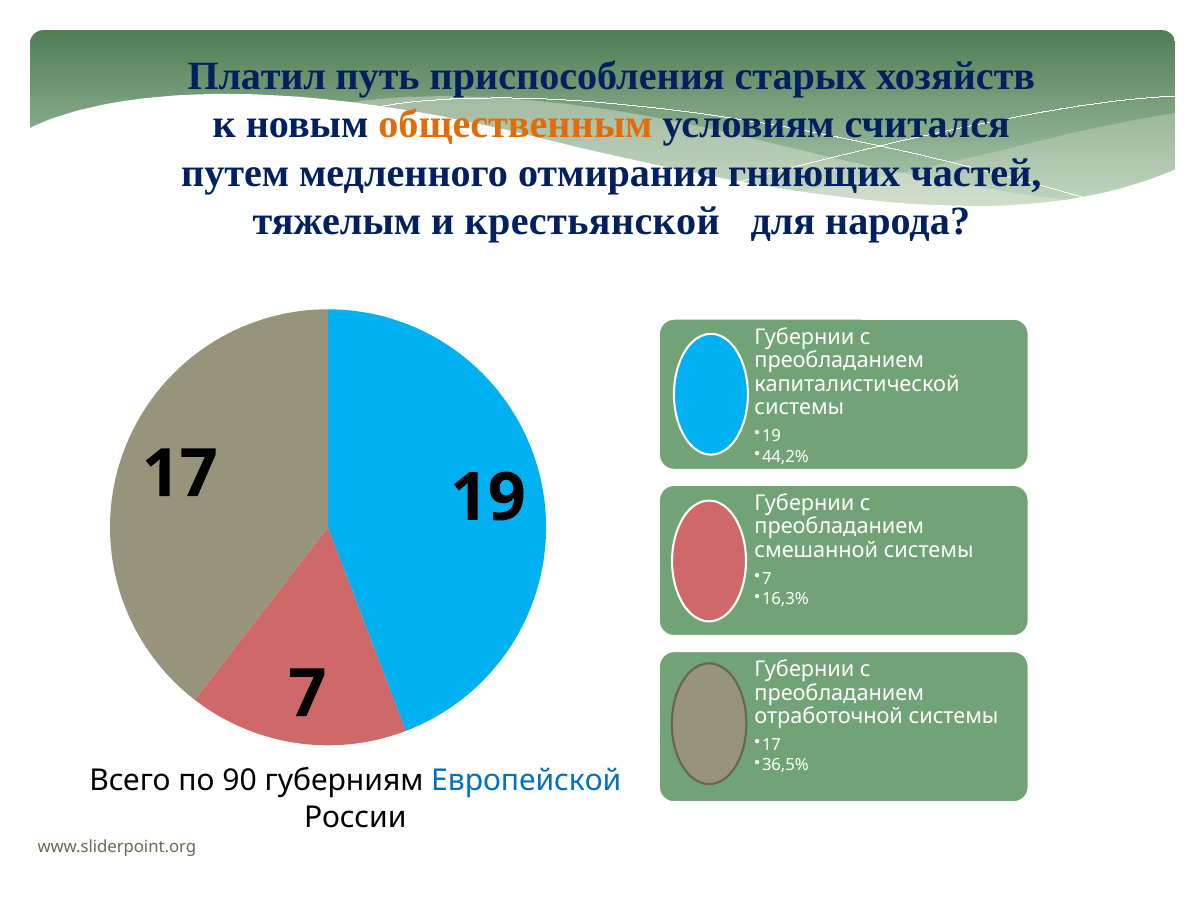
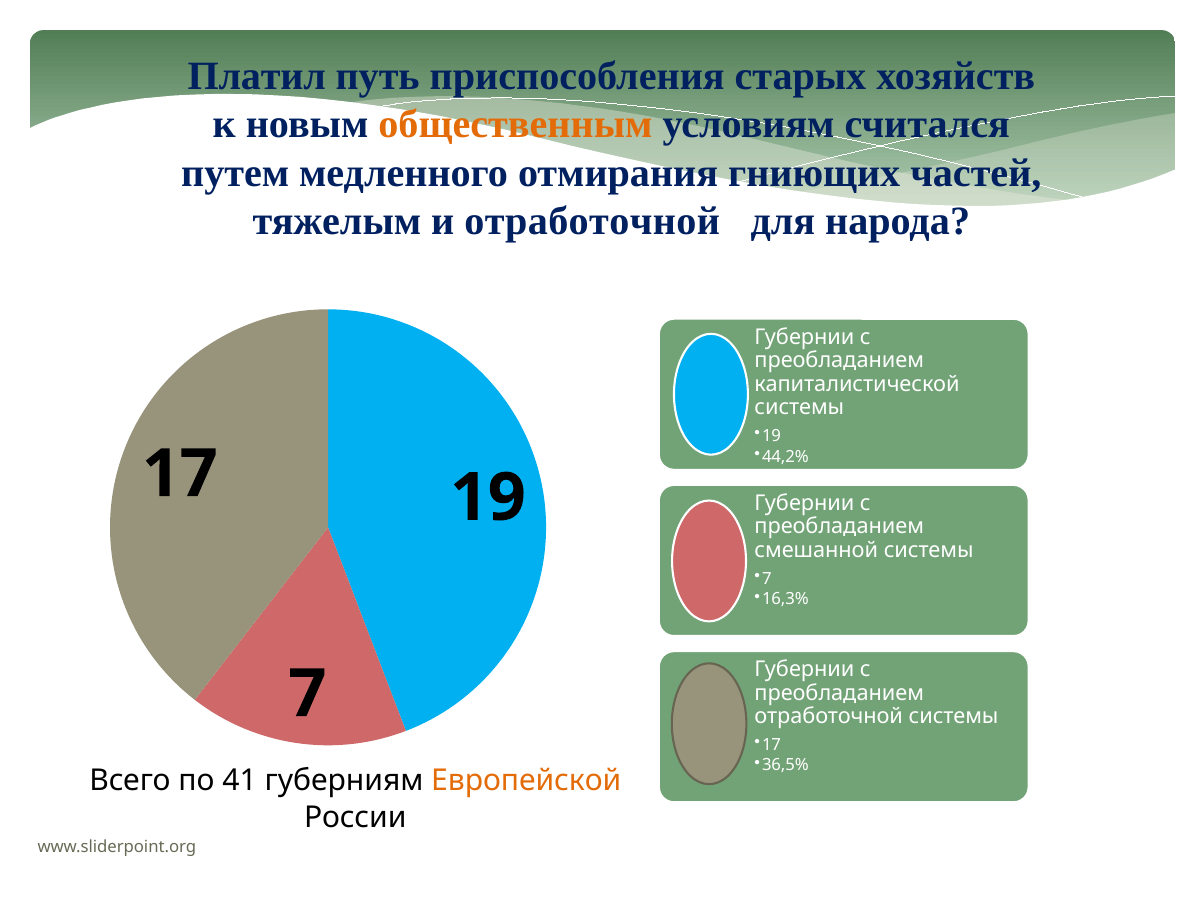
и крестьянской: крестьянской -> отработочной (592, 221)
90: 90 -> 41 (240, 781)
Европейской colour: blue -> orange (526, 781)
